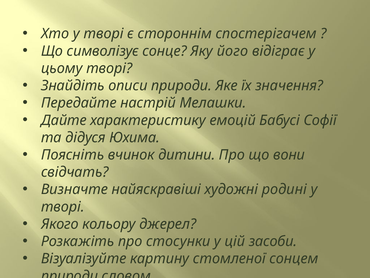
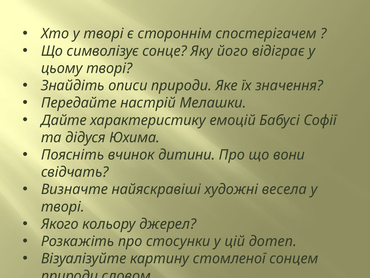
родині: родині -> весела (284, 189)
засоби: засоби -> дотеп (273, 241)
